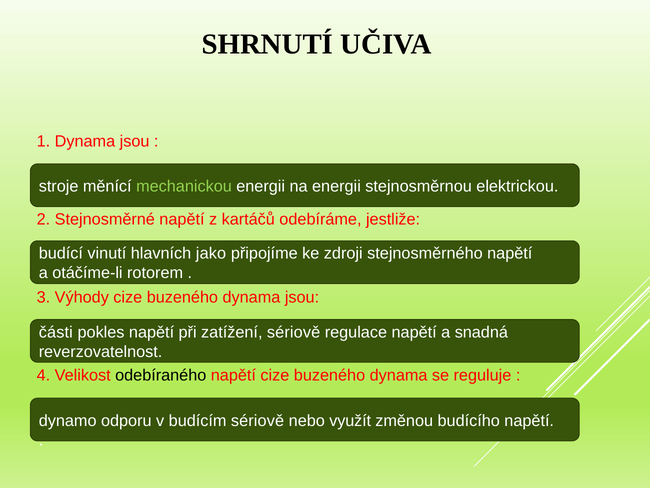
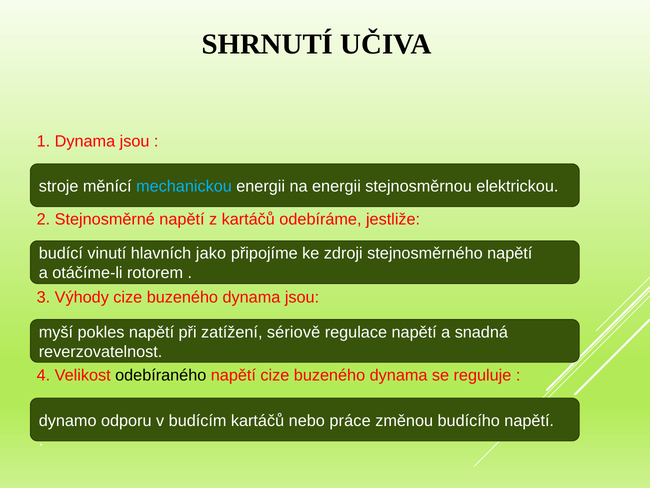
mechanickou colour: light green -> light blue (184, 186)
části: části -> myší (56, 332)
budícím sériově: sériově -> kartáčů (258, 420)
využít: využít -> práce (350, 420)
